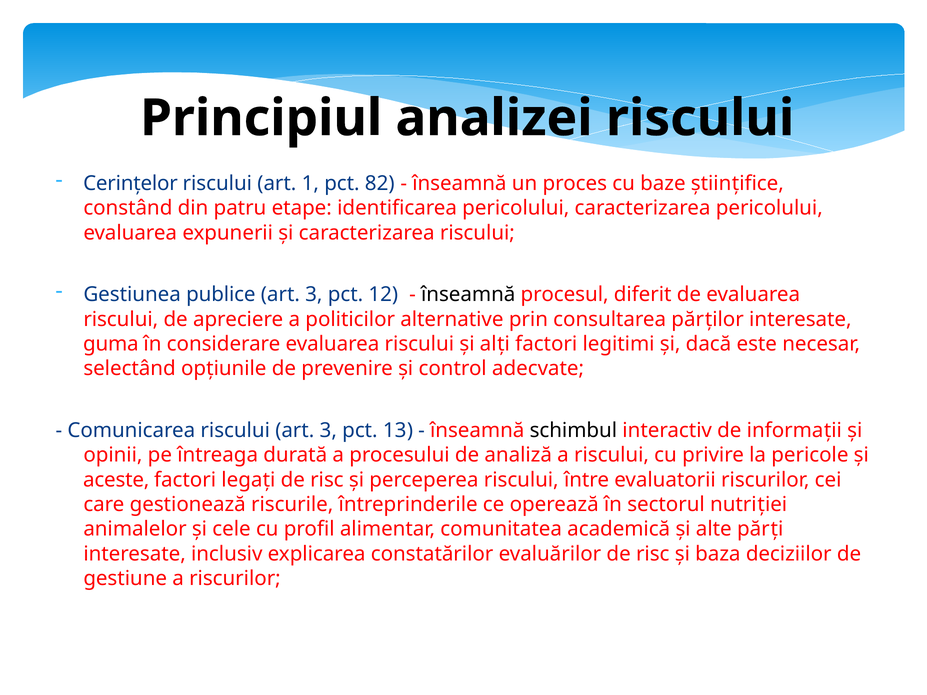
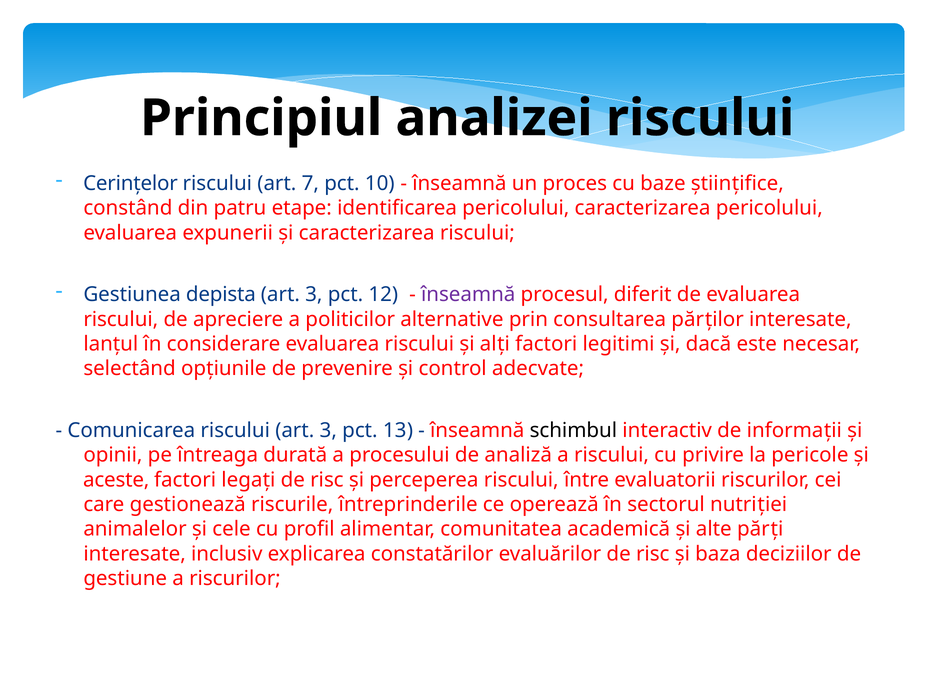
1: 1 -> 7 (310, 183)
82: 82 -> 10 (380, 183)
publice: publice -> depista (221, 295)
înseamnă colour: black -> purple (468, 295)
guma: guma -> lanţul (111, 344)
